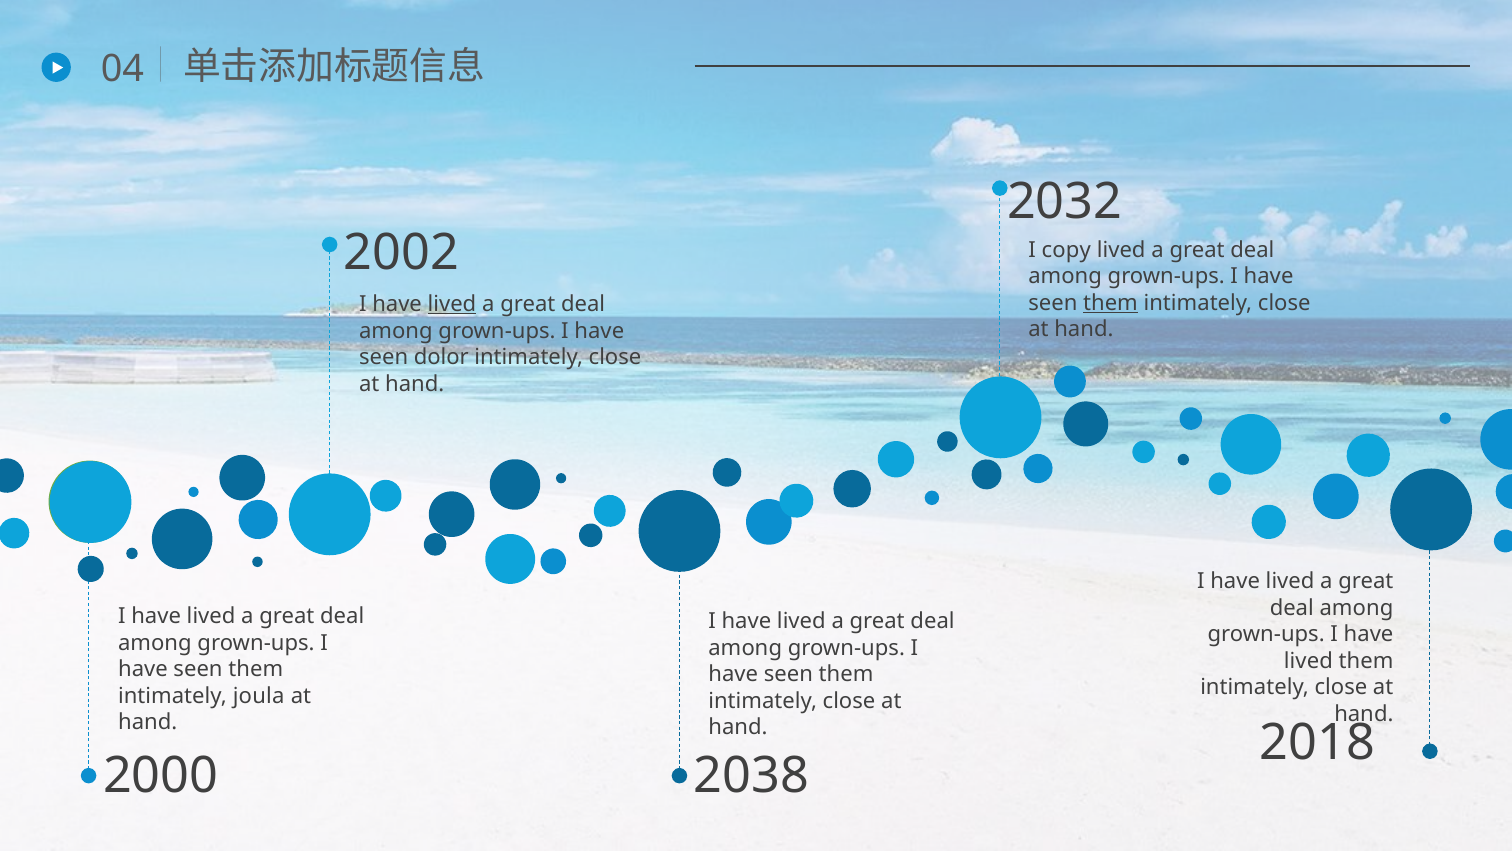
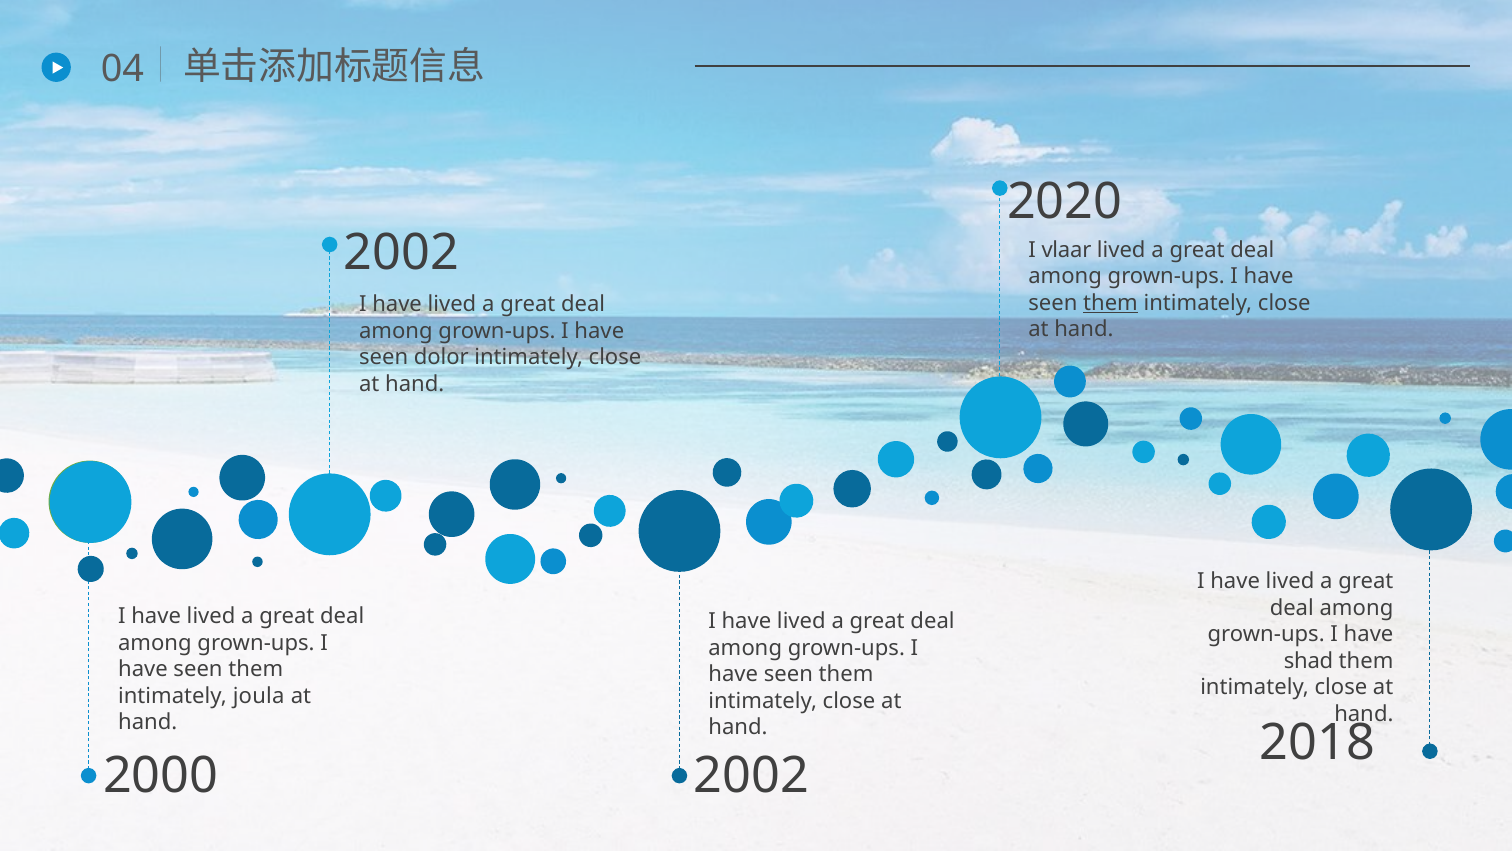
2032: 2032 -> 2020 (1065, 201)
copy: copy -> vlaar (1066, 250)
lived underline: present -> none (452, 304)
lived: lived -> shad (1309, 661)
2038: 2038 -> 2002 (751, 775)
